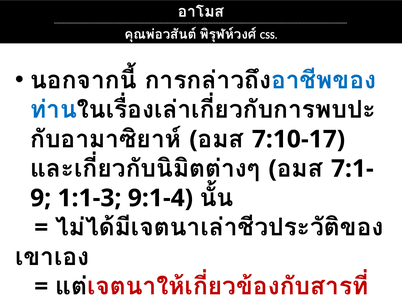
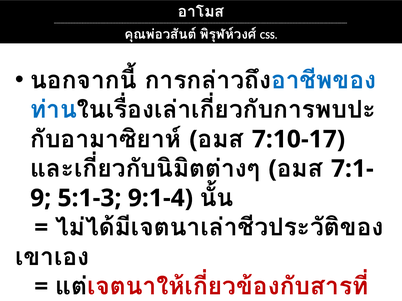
1:1-3: 1:1-3 -> 5:1-3 (89, 198)
